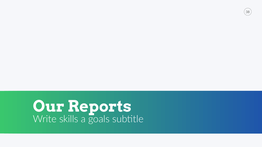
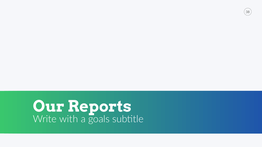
skills: skills -> with (69, 119)
